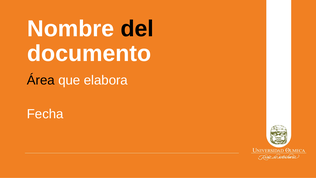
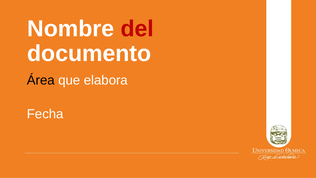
del colour: black -> red (137, 29)
